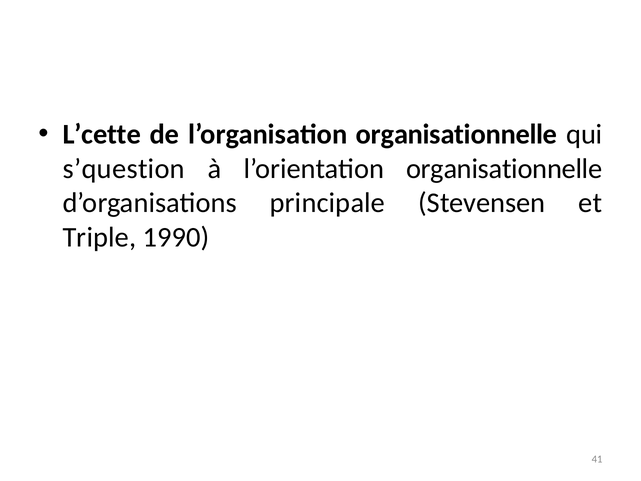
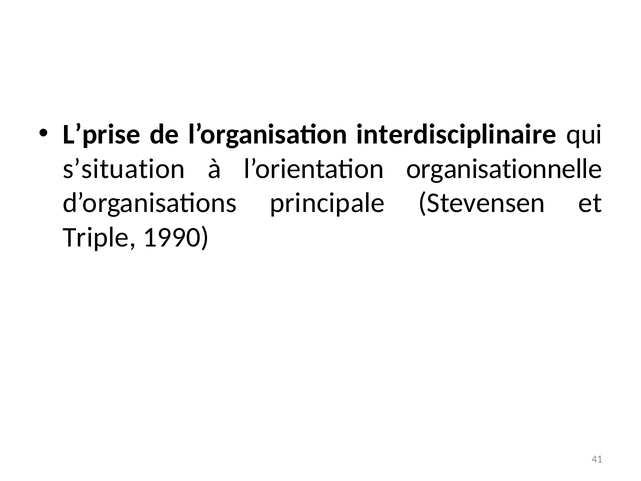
L’cette: L’cette -> L’prise (102, 134)
l’organisation organisationnelle: organisationnelle -> interdisciplinaire (456, 134)
s’question: s’question -> s’situation (124, 169)
